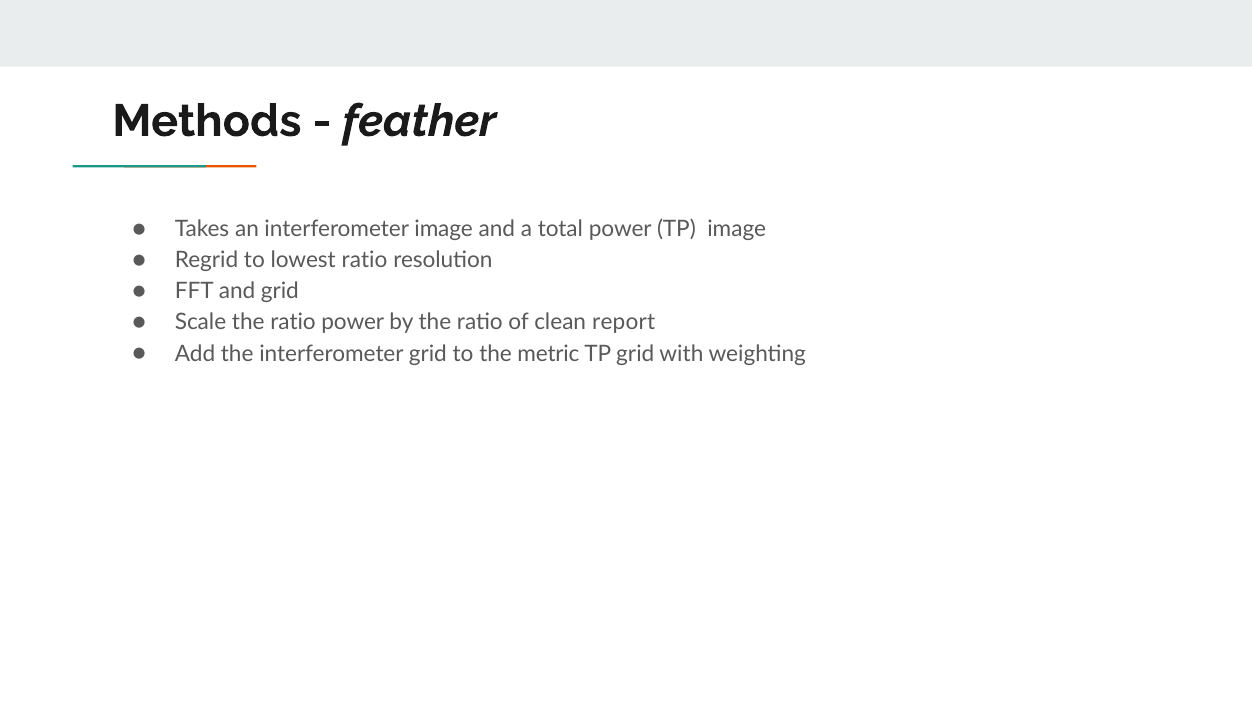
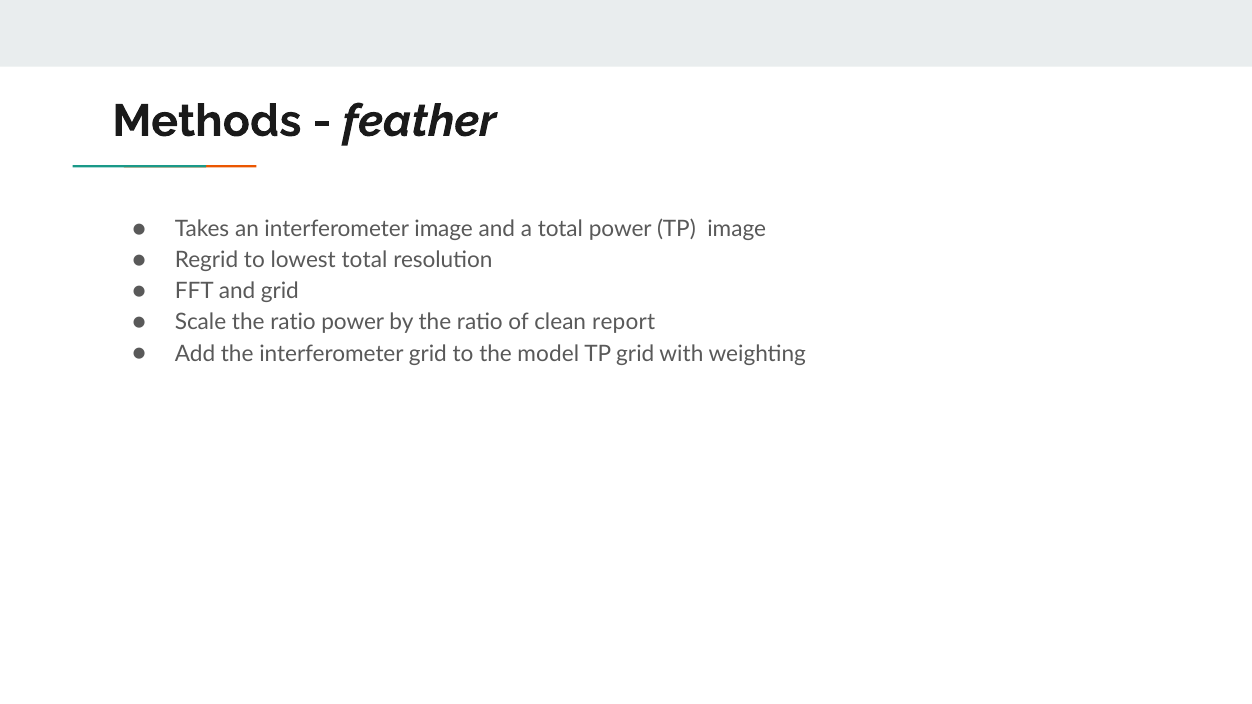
lowest ratio: ratio -> total (365, 260)
metric: metric -> model (548, 354)
